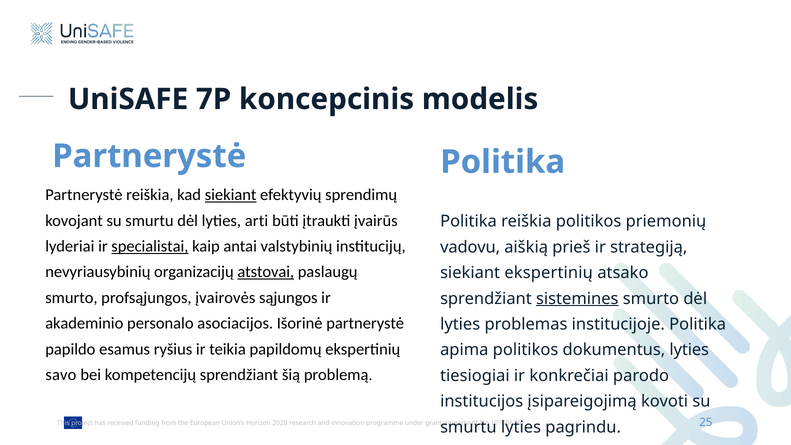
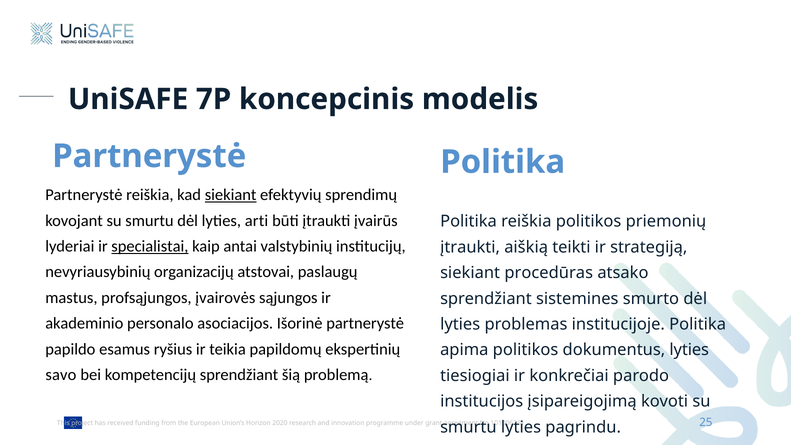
vadovu: vadovu -> įtraukti (470, 247)
prieš: prieš -> teikti (571, 247)
atstovai underline: present -> none (266, 272)
siekiant ekspertinių: ekspertinių -> procedūras (549, 273)
smurto: smurto -> mastus (71, 298)
sistemines underline: present -> none (577, 299)
